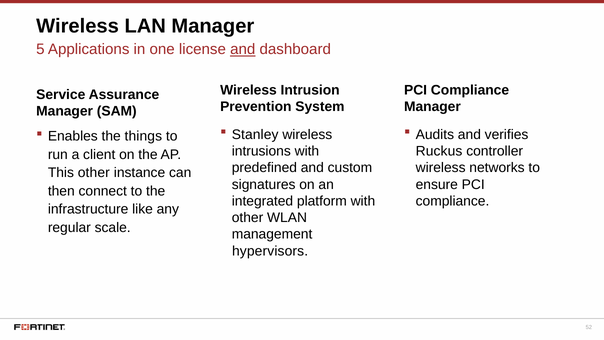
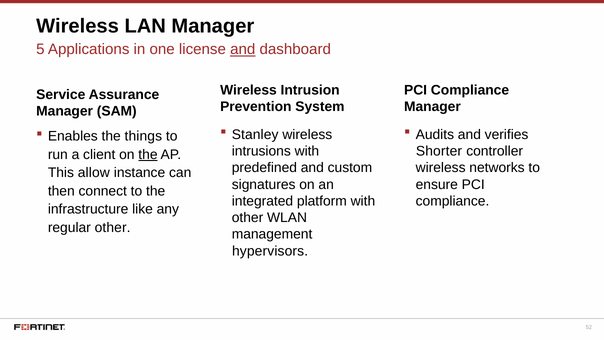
Ruckus: Ruckus -> Shorter (439, 151)
the underline: none -> present (148, 155)
This other: other -> allow (94, 173)
regular scale: scale -> other (113, 228)
